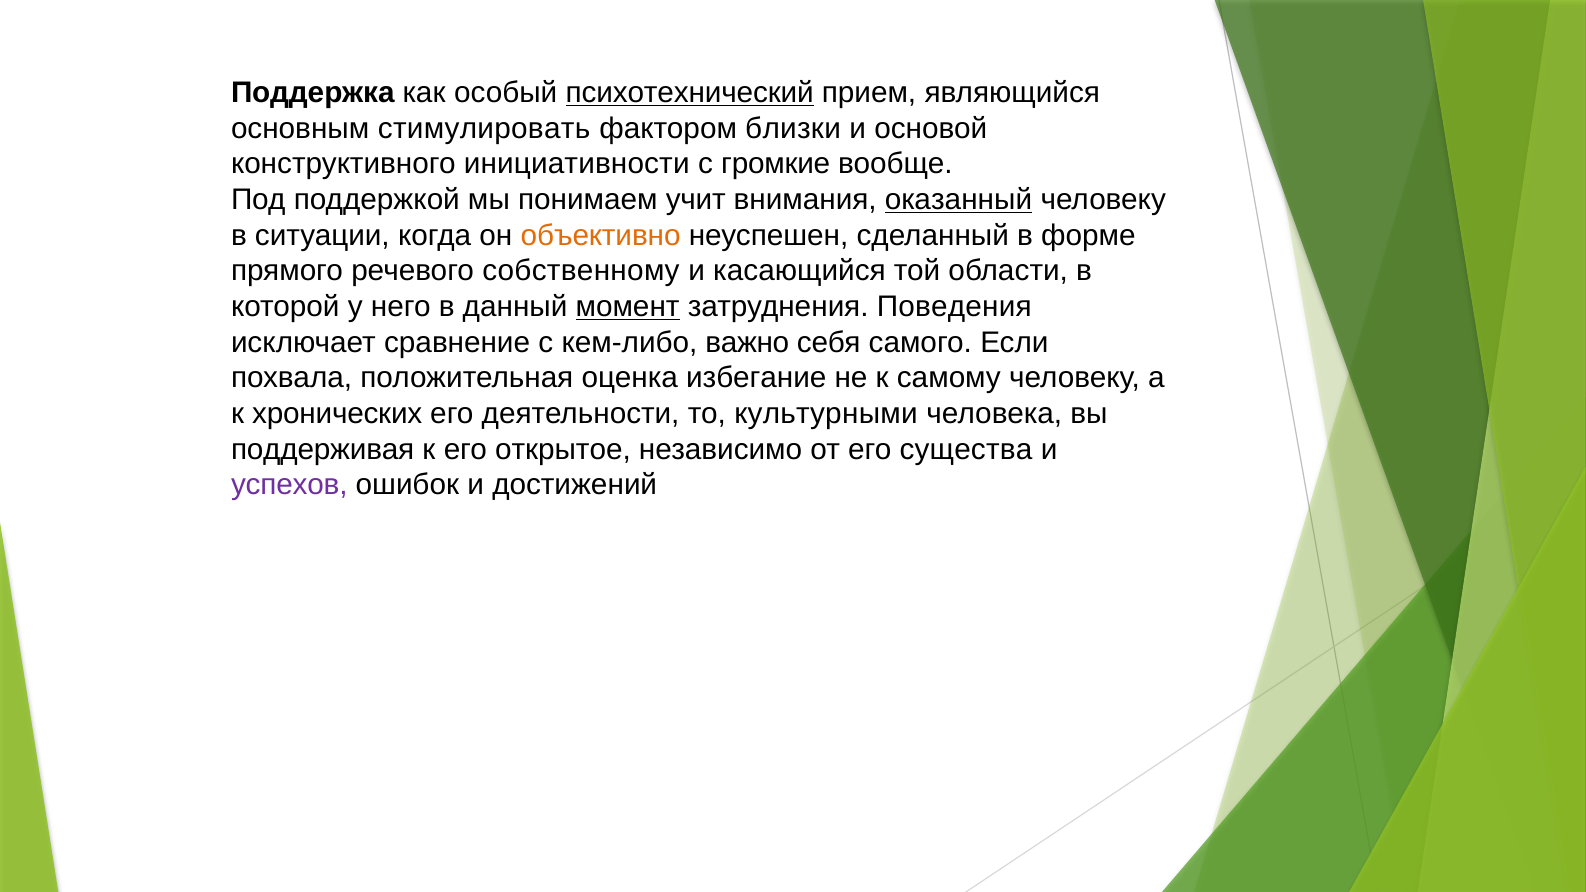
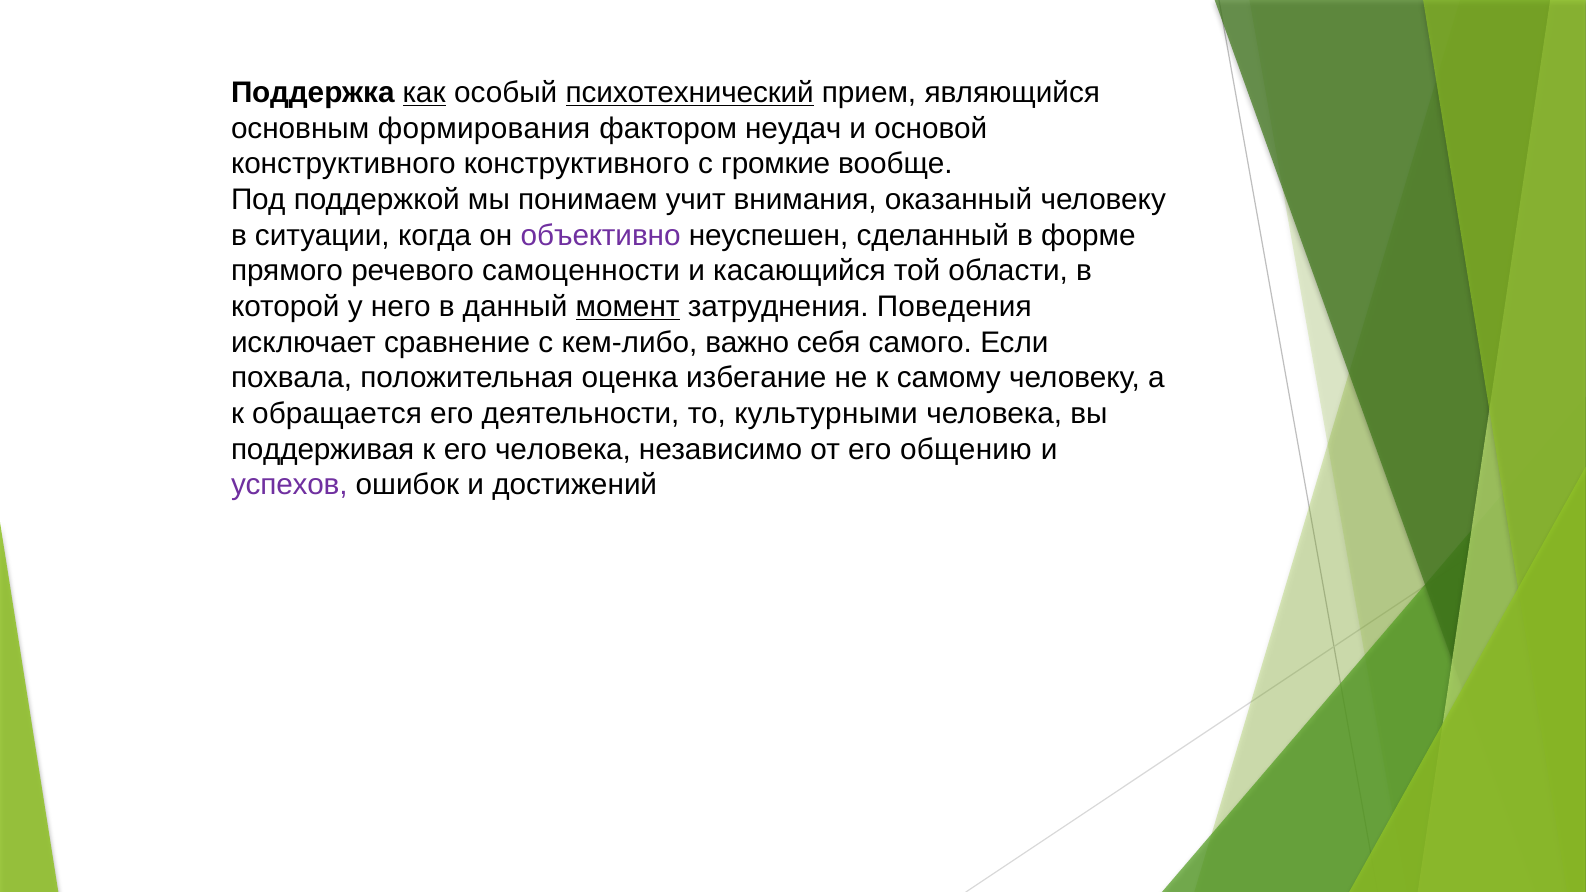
как underline: none -> present (424, 93)
стимулировать: стимулировать -> формирования (484, 128)
близки: близки -> неудач (793, 128)
конструктивного инициативности: инициативности -> конструктивного (577, 164)
оказанный underline: present -> none (959, 200)
объективно colour: orange -> purple (601, 235)
собственному: собственному -> самоценности (581, 271)
хронических: хронических -> обращается (337, 414)
его открытое: открытое -> человека (563, 449)
существа: существа -> общению (966, 449)
